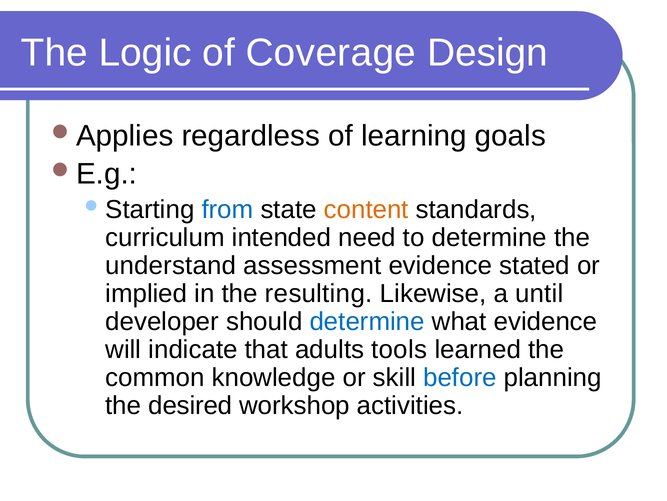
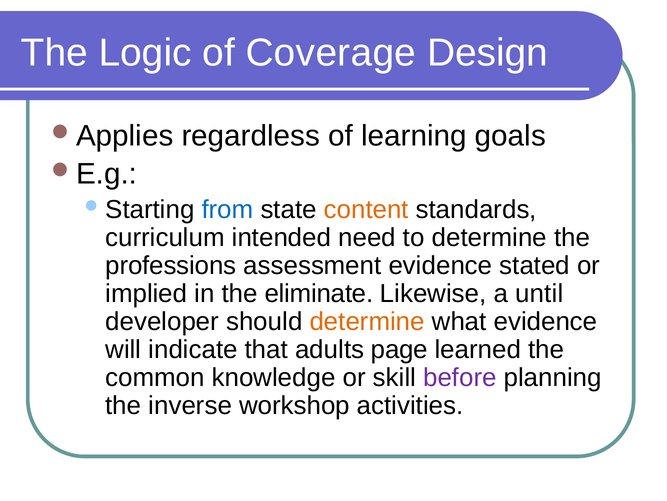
understand: understand -> professions (171, 265)
resulting: resulting -> eliminate (319, 293)
determine colour: blue -> orange (367, 321)
tools: tools -> page (399, 349)
before colour: blue -> purple (460, 377)
desired: desired -> inverse (190, 405)
